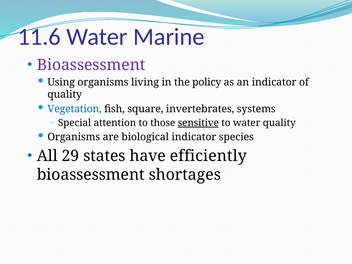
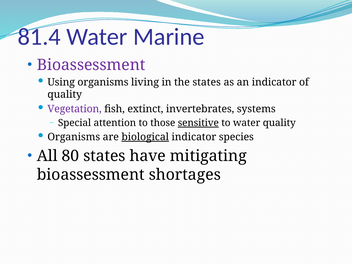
11.6: 11.6 -> 81.4 (39, 37)
the policy: policy -> states (207, 82)
Vegetation colour: blue -> purple (75, 109)
square: square -> extinct (145, 109)
biological underline: none -> present (145, 137)
29: 29 -> 80 (70, 156)
efficiently: efficiently -> mitigating (208, 156)
